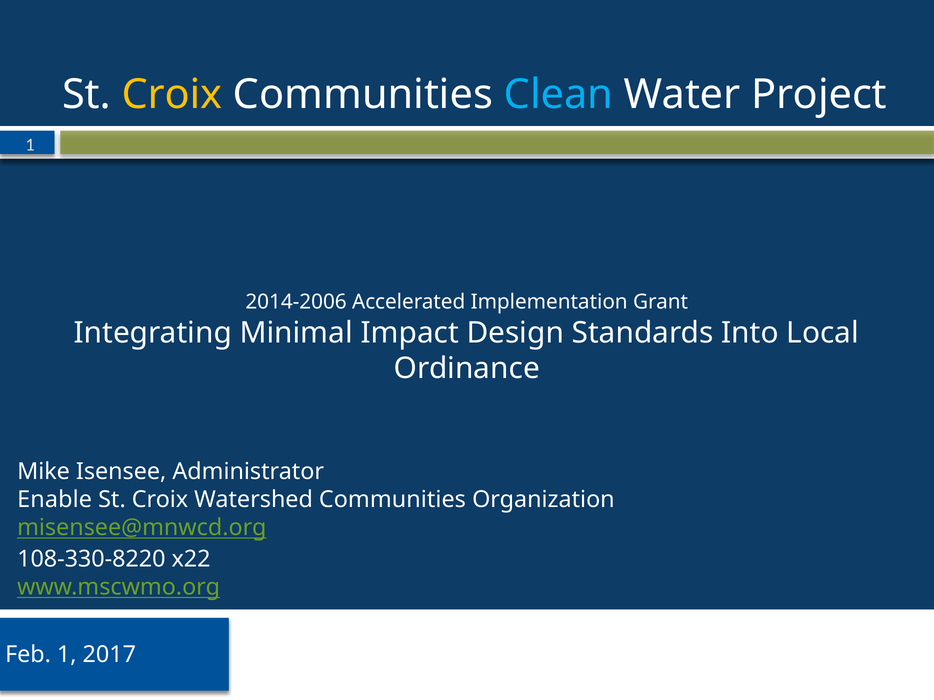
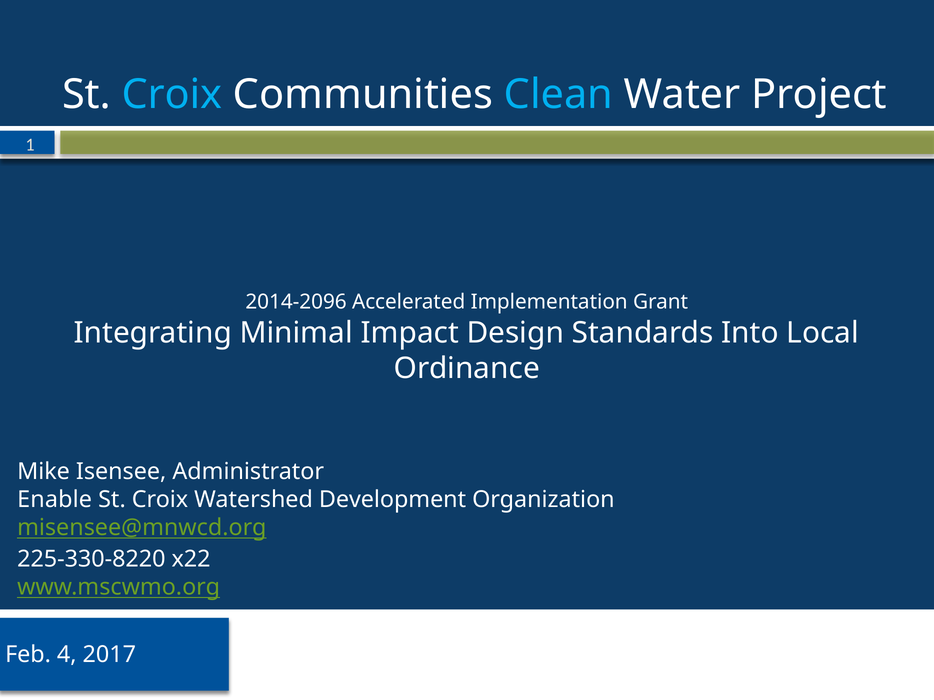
Croix colour: yellow -> light blue (172, 95)
2014-2006: 2014-2006 -> 2014-2096 (296, 302)
Watershed Communities: Communities -> Development (393, 500)
108-330-8220: 108-330-8220 -> 225-330-8220 (91, 559)
Feb 1: 1 -> 4 (67, 655)
